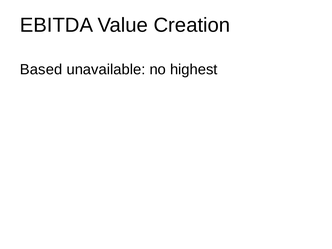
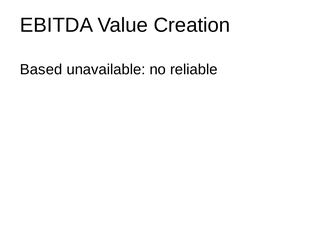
highest: highest -> reliable (194, 70)
